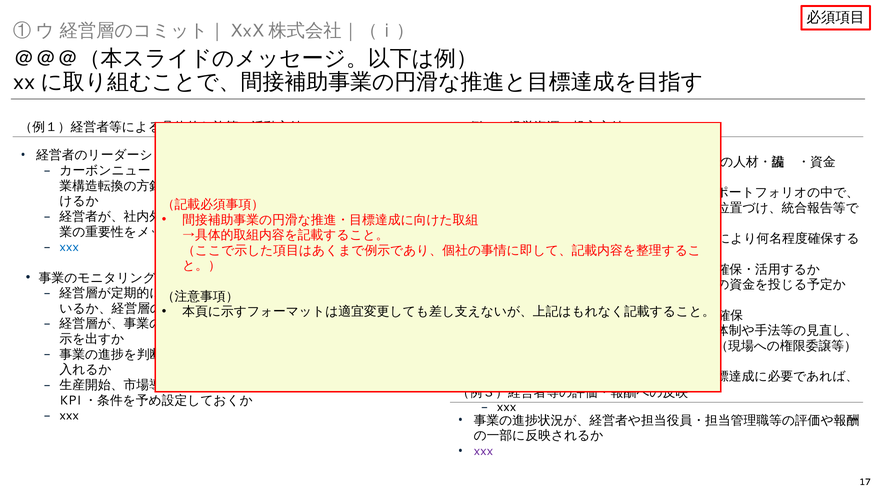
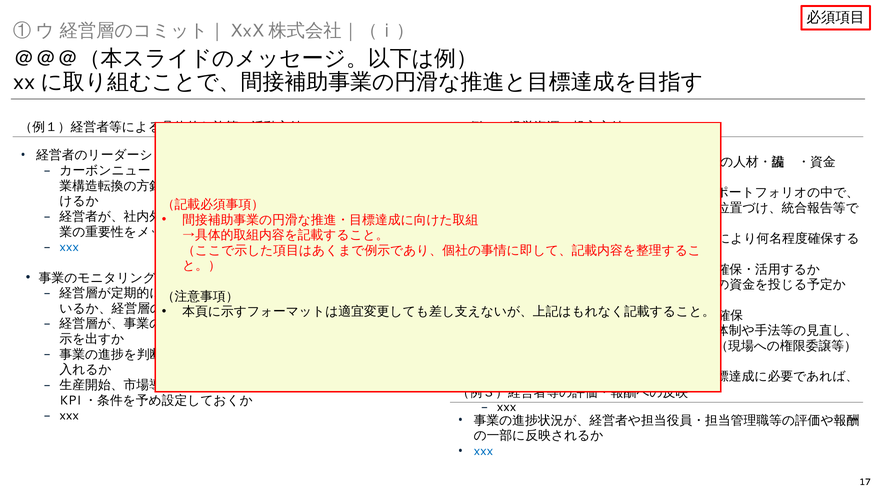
xxx colour: purple -> blue (483, 452)
